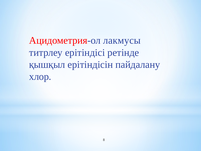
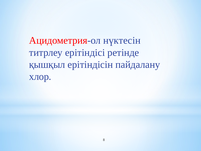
лакмусы: лакмусы -> нүктесін (122, 40)
